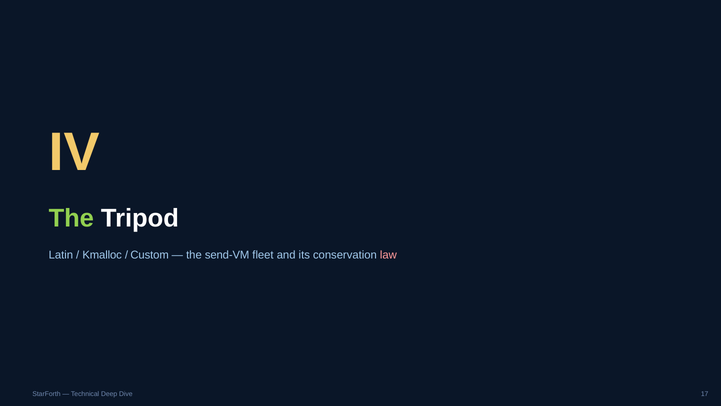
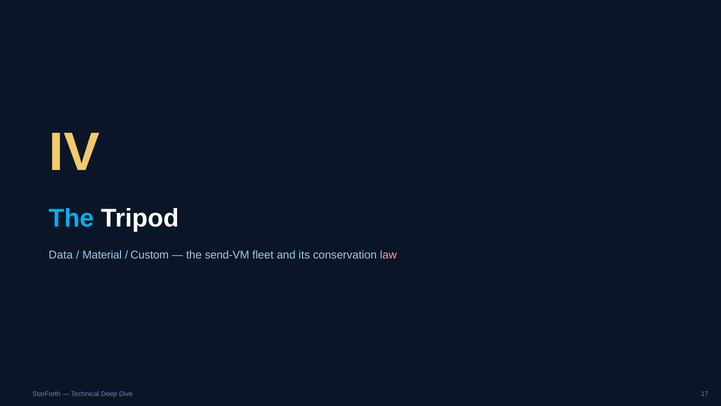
The colour: light green -> light blue (71, 218)
Latin: Latin -> Data (61, 255)
Kmalloc: Kmalloc -> Material (102, 255)
